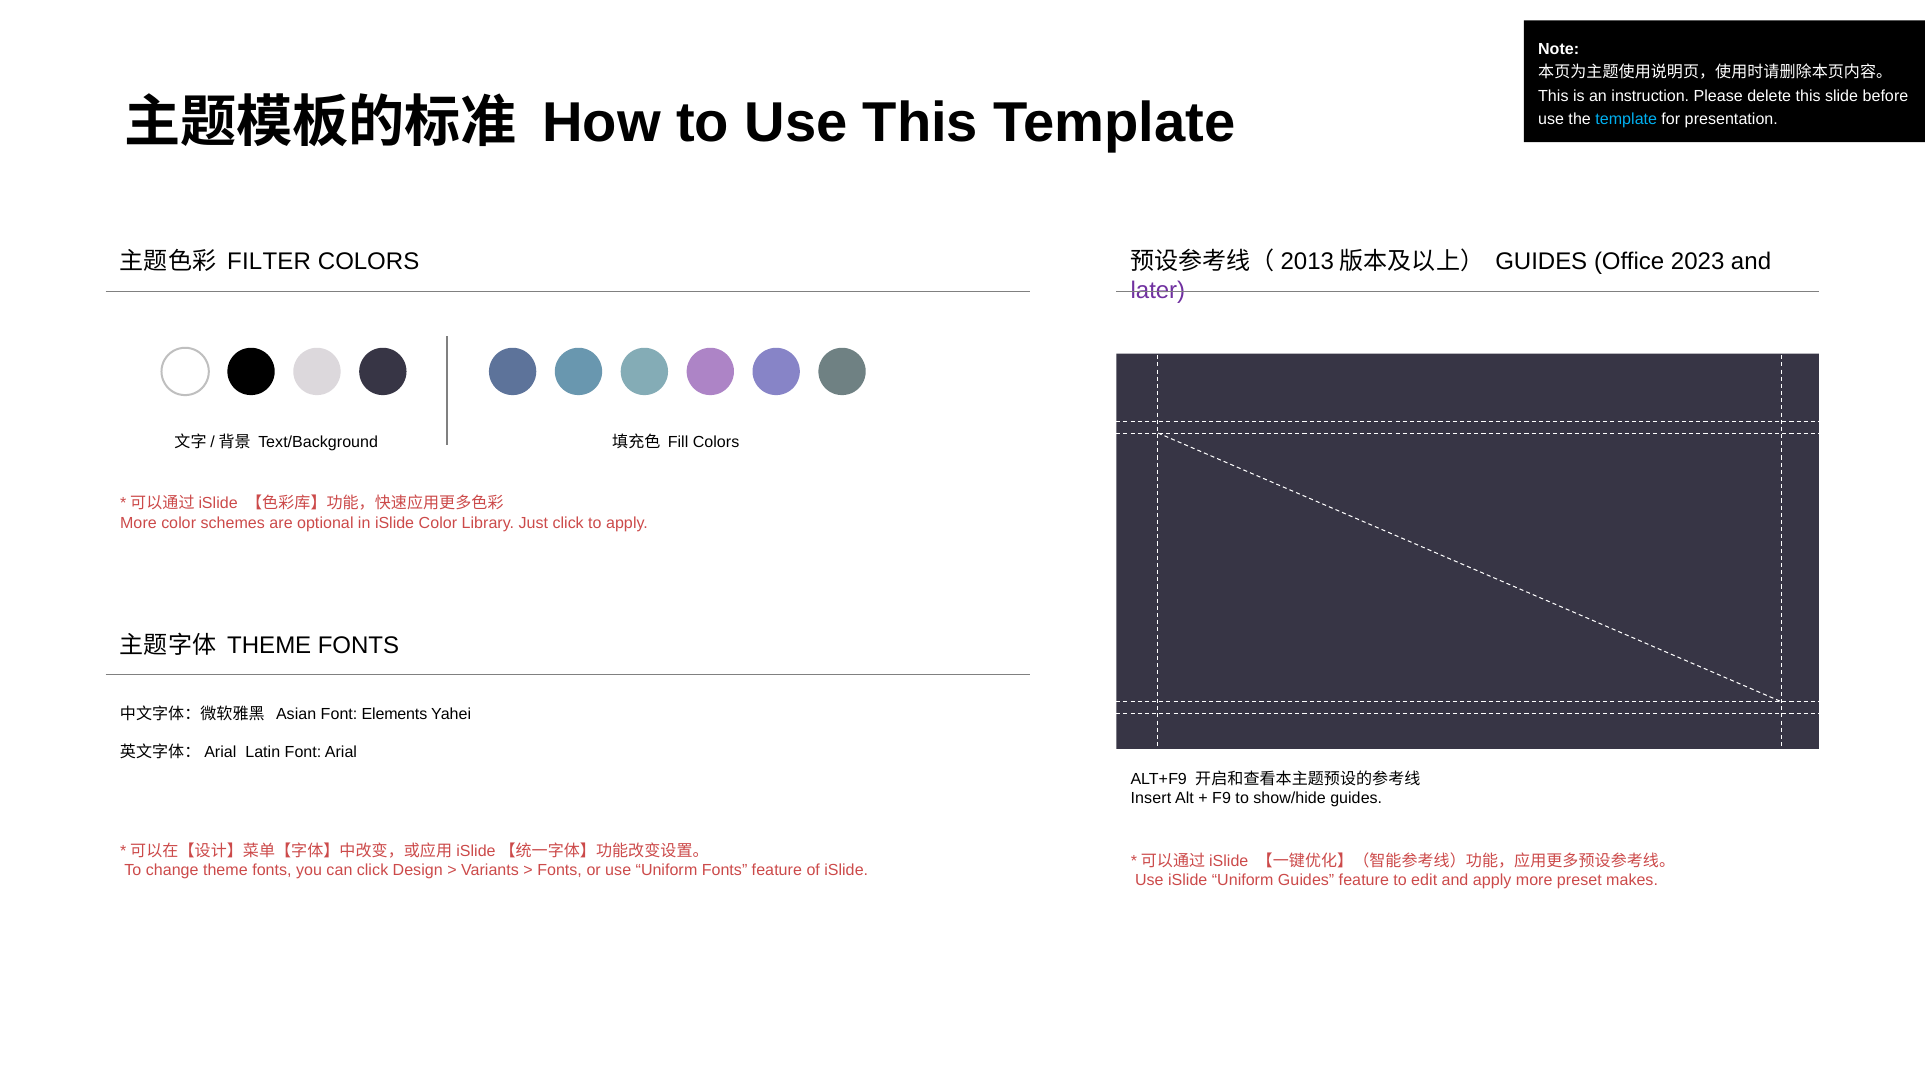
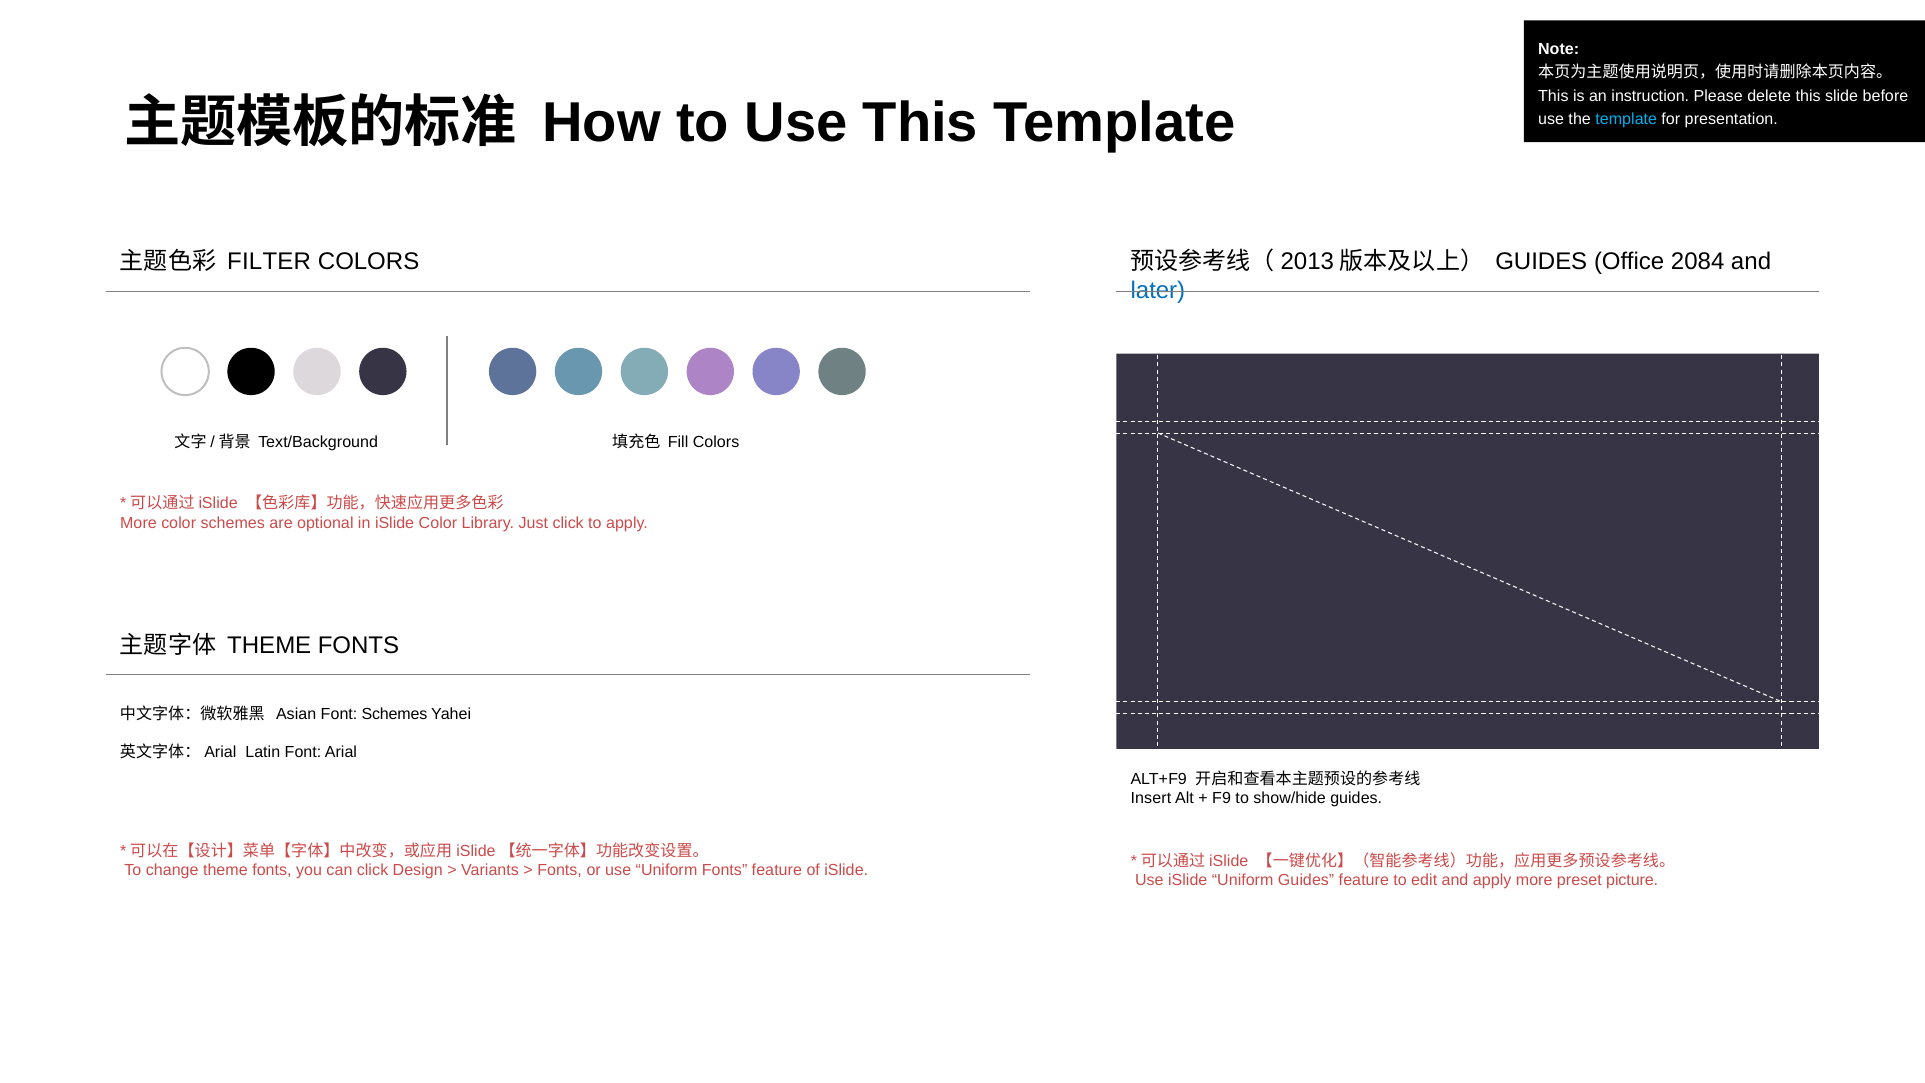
2023: 2023 -> 2084 (1698, 262)
later colour: purple -> blue (1158, 291)
Font Elements: Elements -> Schemes (394, 714)
makes: makes -> picture (1632, 880)
